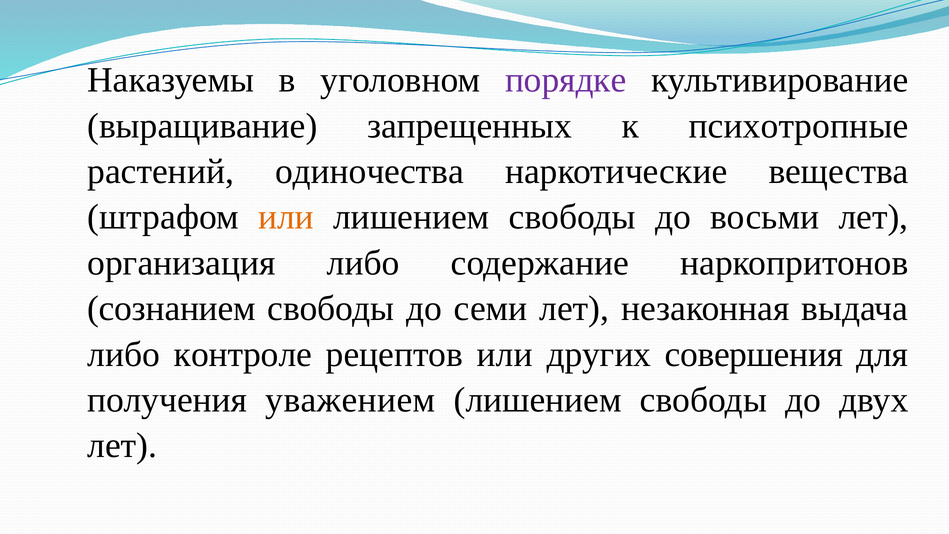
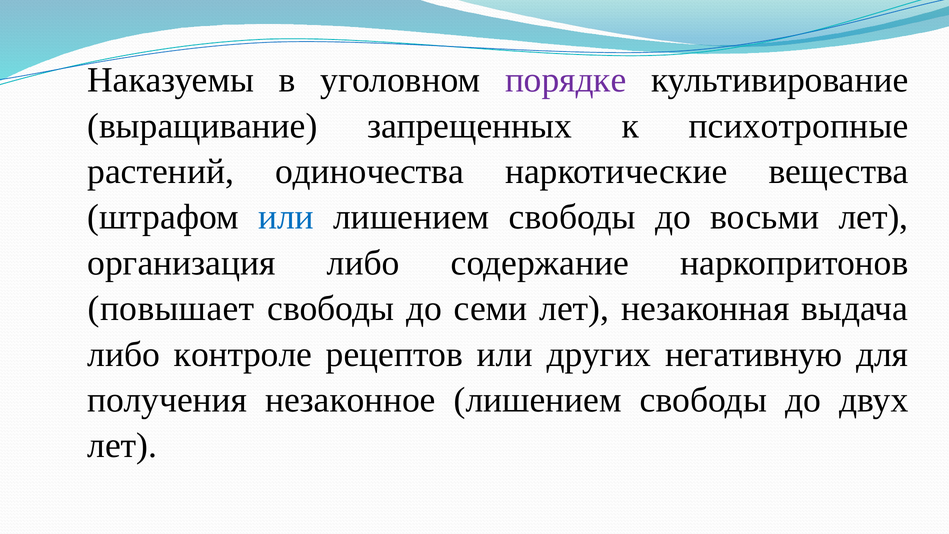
или colour: orange -> blue (286, 217)
сознанием: сознанием -> повышает (171, 308)
совершения: совершения -> негативную (754, 354)
уважением: уважением -> незаконное (351, 400)
